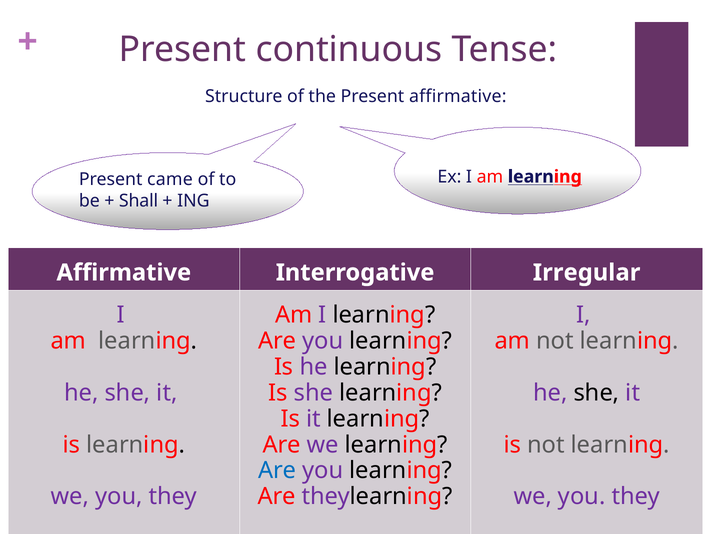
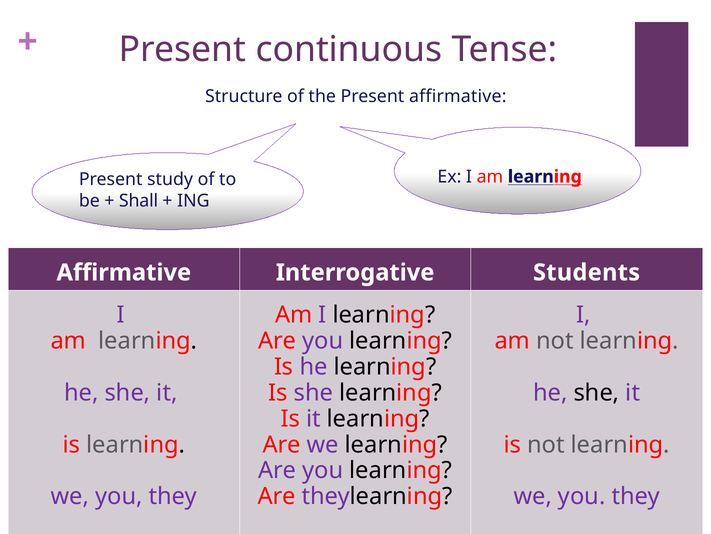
came: came -> study (170, 179)
Irregular: Irregular -> Students (587, 272)
Are colour: blue -> purple (277, 470)
